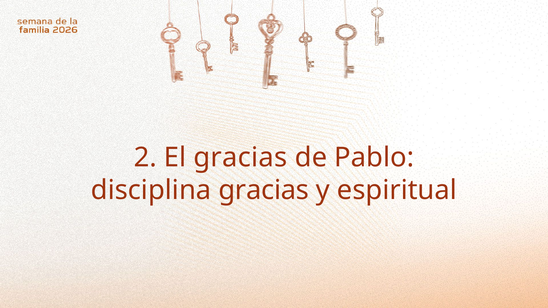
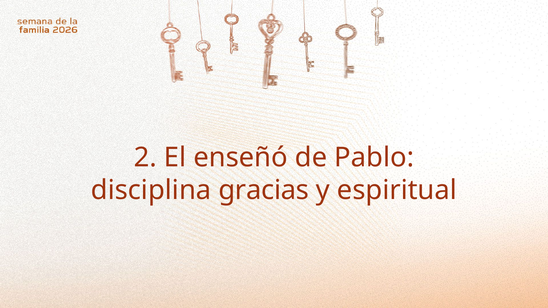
El gracias: gracias -> enseñó (241, 157)
